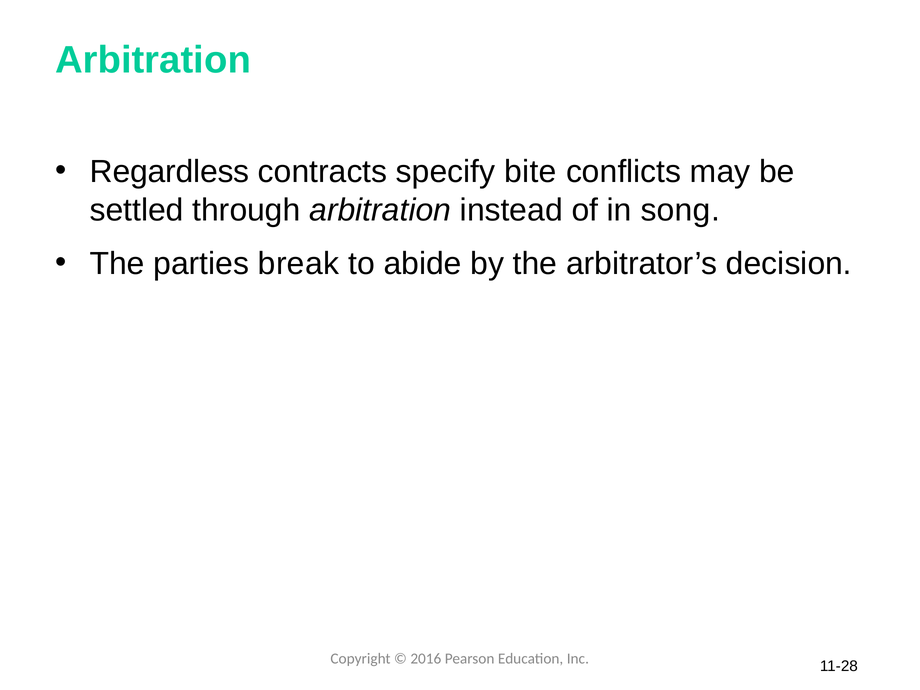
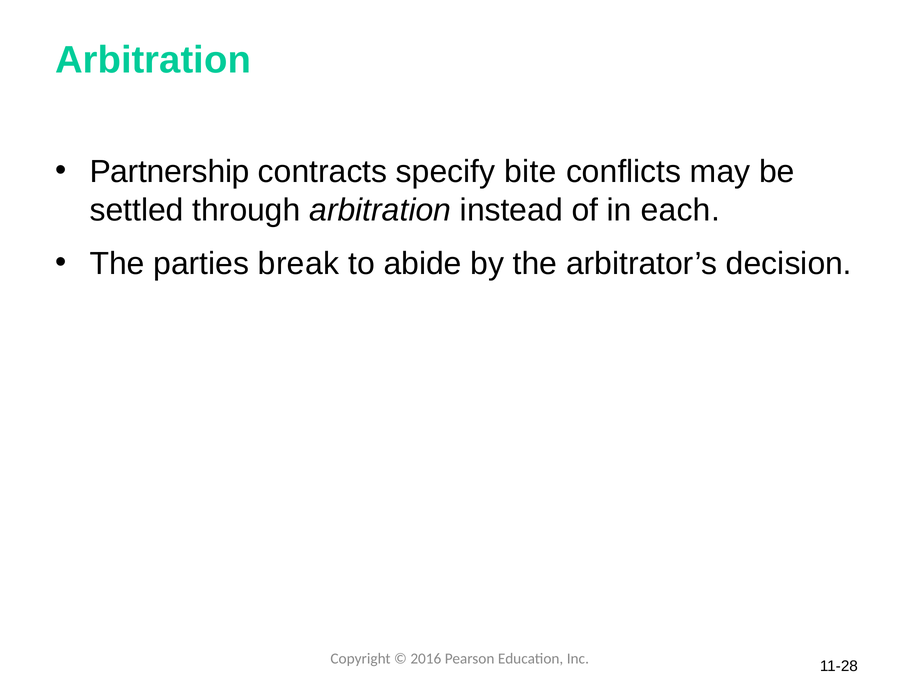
Regardless: Regardless -> Partnership (170, 172)
song: song -> each (680, 210)
